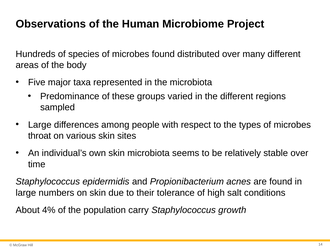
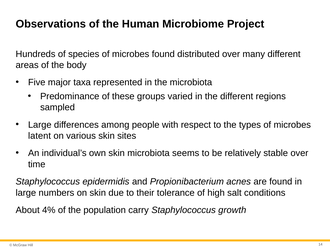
throat: throat -> latent (39, 135)
